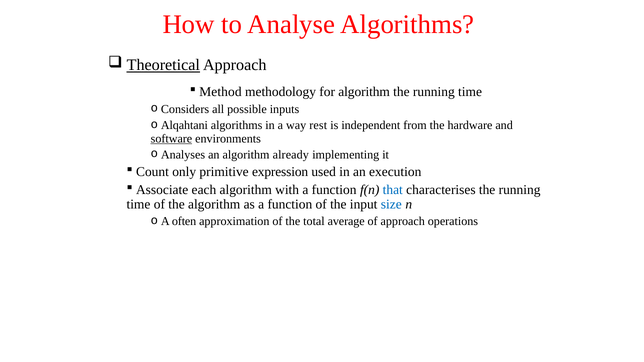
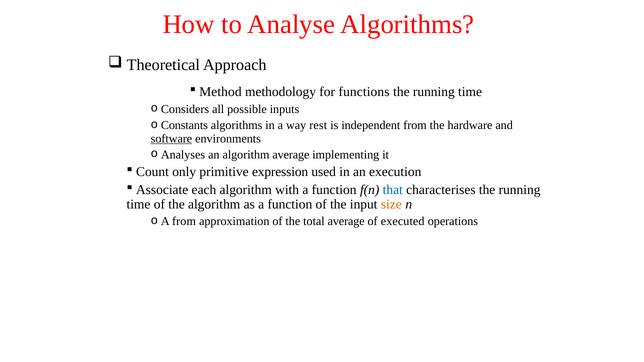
Theoretical underline: present -> none (163, 65)
for algorithm: algorithm -> functions (364, 92)
Alqahtani: Alqahtani -> Constants (184, 126)
algorithm already: already -> average (291, 155)
size colour: blue -> orange (391, 204)
A often: often -> from (184, 222)
of approach: approach -> executed (403, 222)
